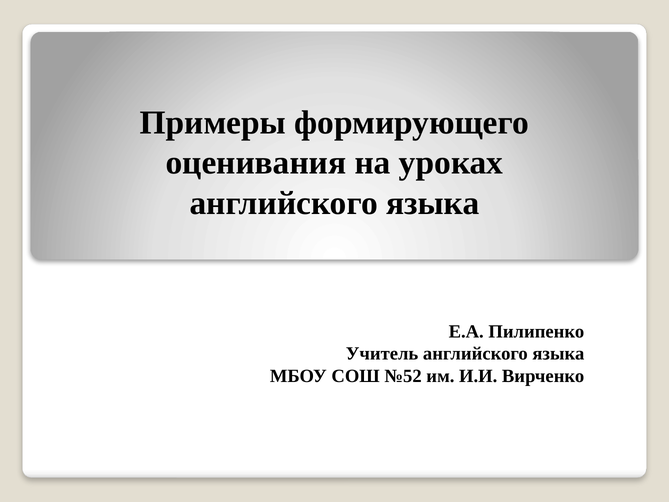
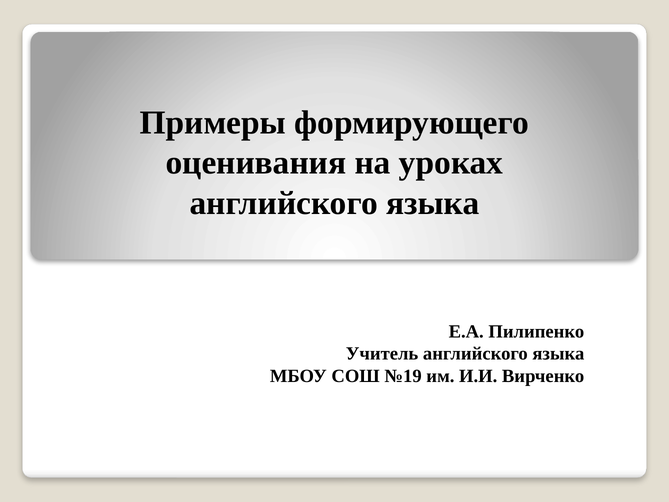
№52: №52 -> №19 (403, 376)
